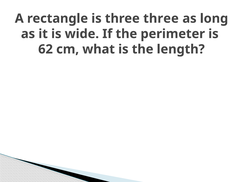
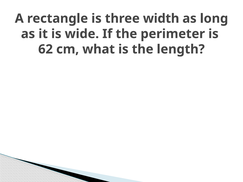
three three: three -> width (161, 19)
